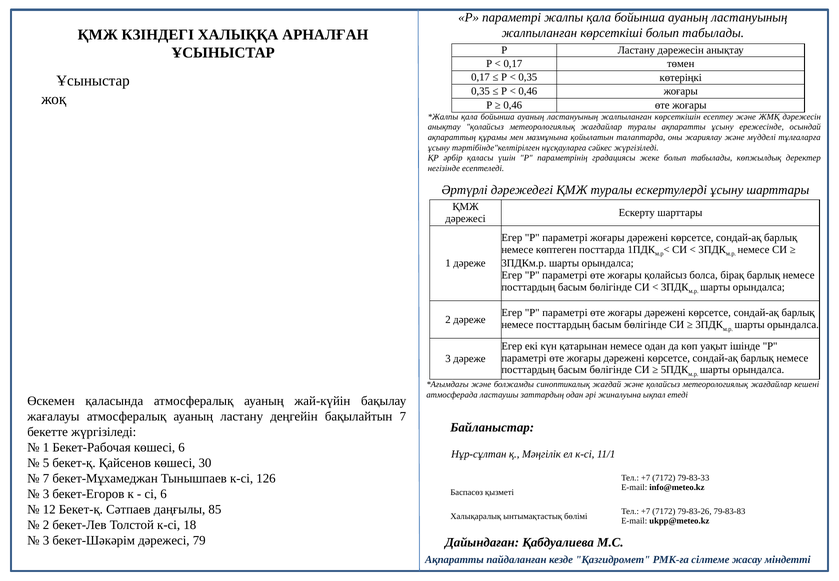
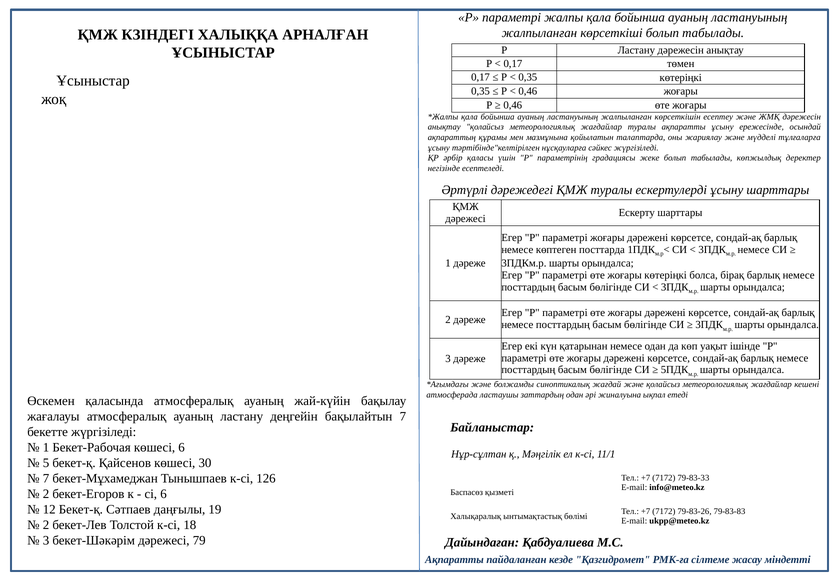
жоғары қолайсыз: қолайсыз -> көтеріңкі (666, 275)
3: 3 -> 2 (46, 494)
85: 85 -> 19 (215, 509)
